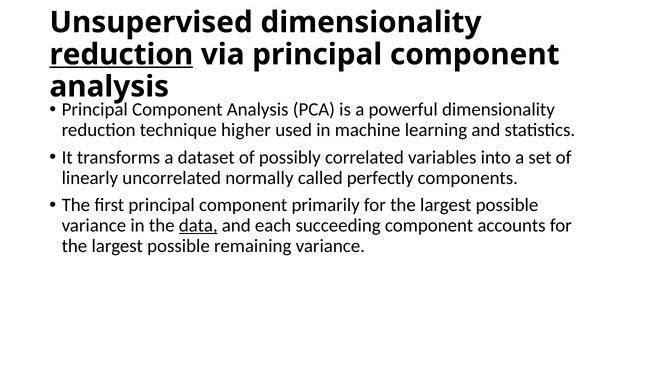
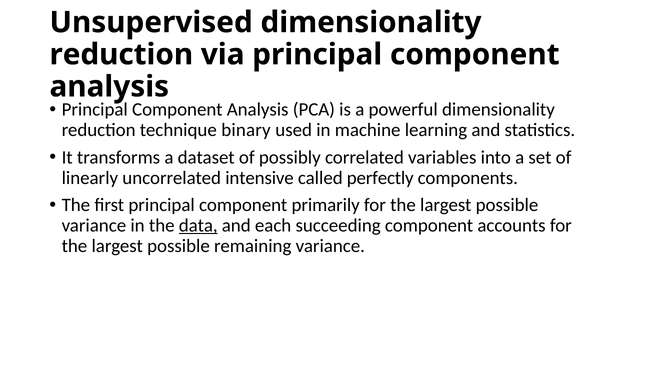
reduction underline: present -> none (121, 55)
higher: higher -> binary (246, 130)
normally: normally -> intensive (260, 178)
